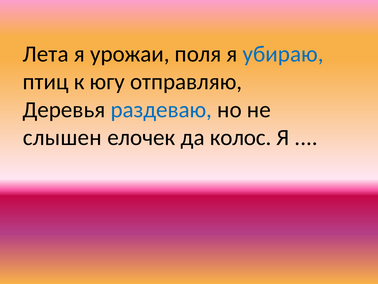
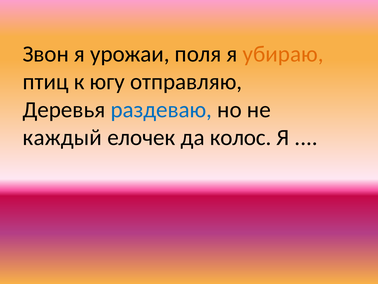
Лета: Лета -> Звон (46, 54)
убираю colour: blue -> orange (283, 54)
слышен: слышен -> каждый (62, 137)
